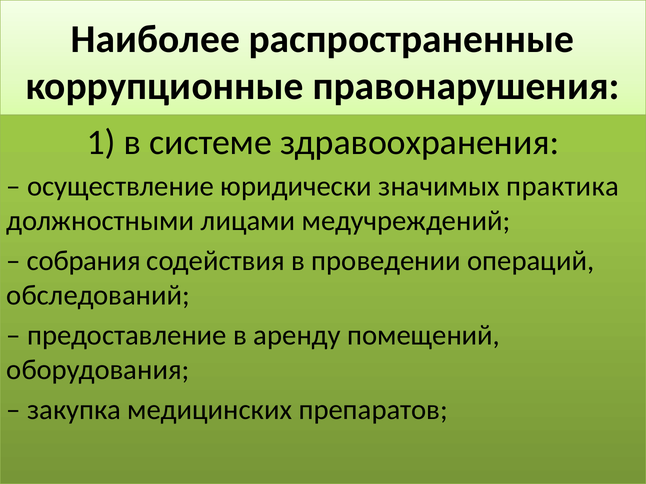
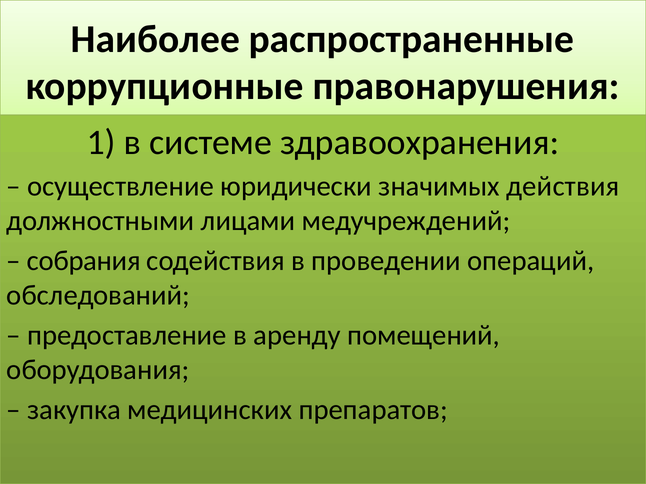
практика: практика -> действия (563, 186)
